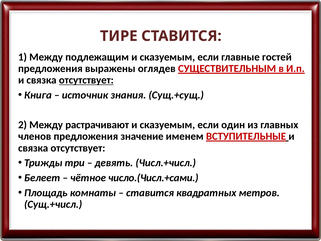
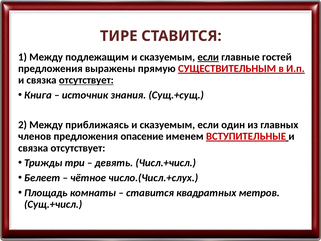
если underline: none -> present (208, 57)
оглядев: оглядев -> прямую (157, 68)
растрачивают: растрачивают -> приближаясь (97, 125)
значение: значение -> опасение (142, 136)
число.(Числ.+сами: число.(Числ.+сами -> число.(Числ.+слух (153, 178)
